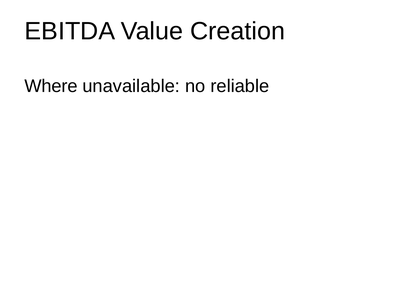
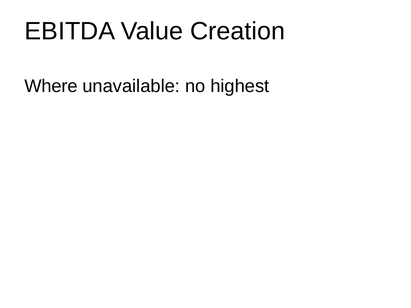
reliable: reliable -> highest (240, 86)
